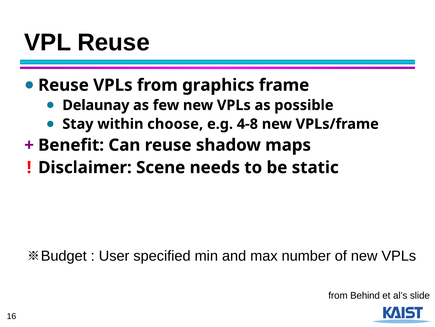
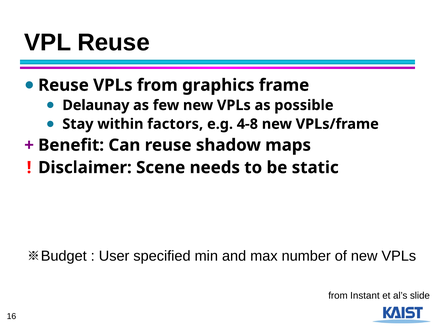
choose: choose -> factors (175, 124)
Behind: Behind -> Instant (365, 295)
